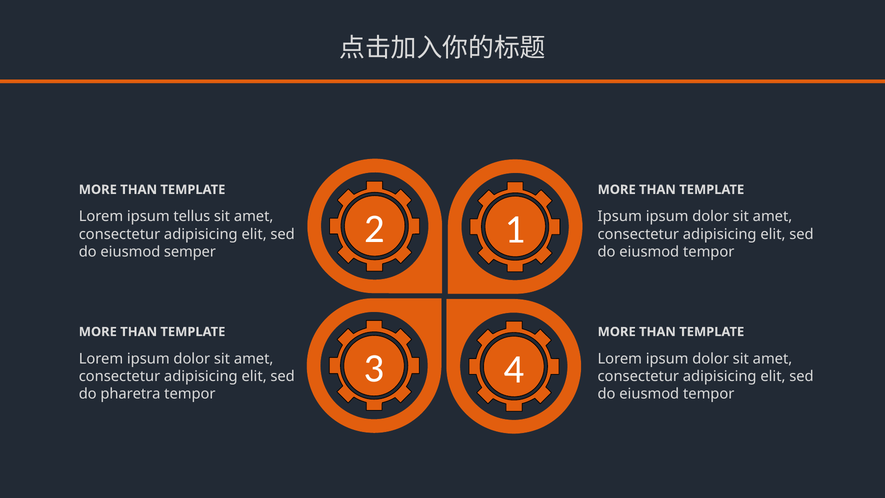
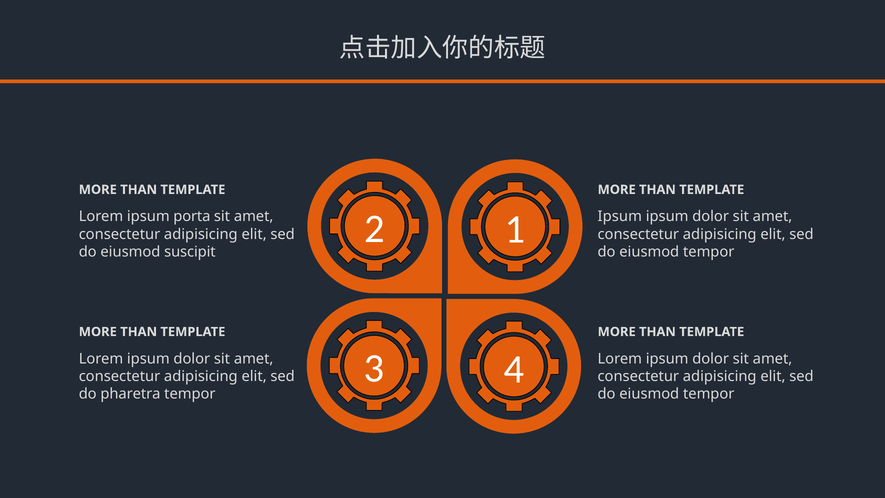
tellus: tellus -> porta (192, 217)
semper: semper -> suscipit (190, 252)
